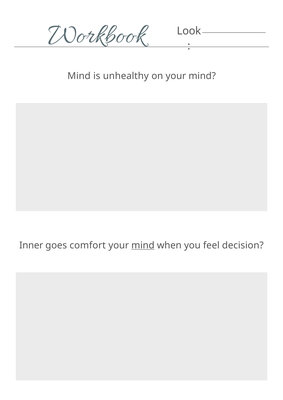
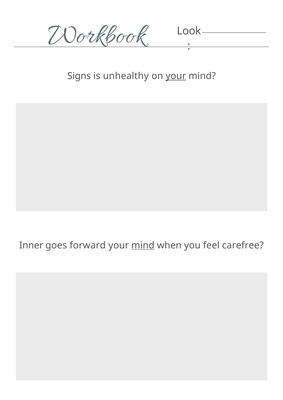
Mind: Mind -> Signs (79, 76)
your underline: none -> present (176, 76)
comfort: comfort -> forward (88, 246)
decision: decision -> carefree (243, 246)
